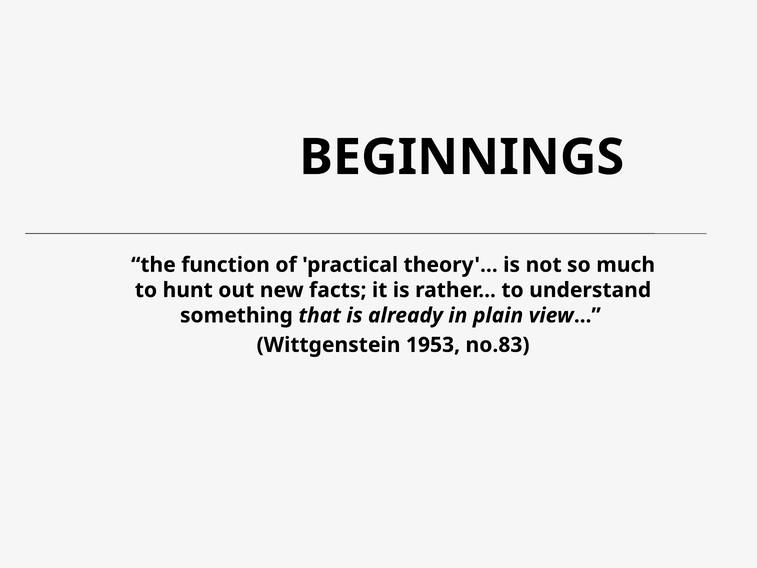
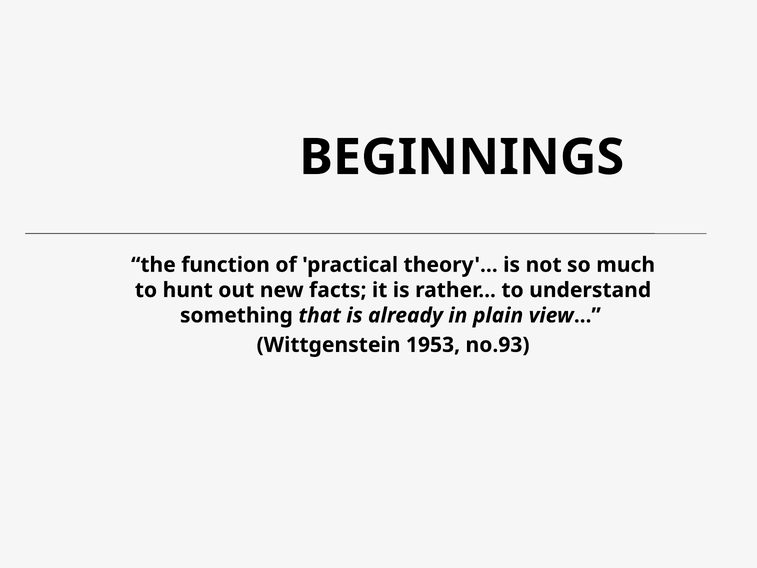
no.83: no.83 -> no.93 (498, 345)
